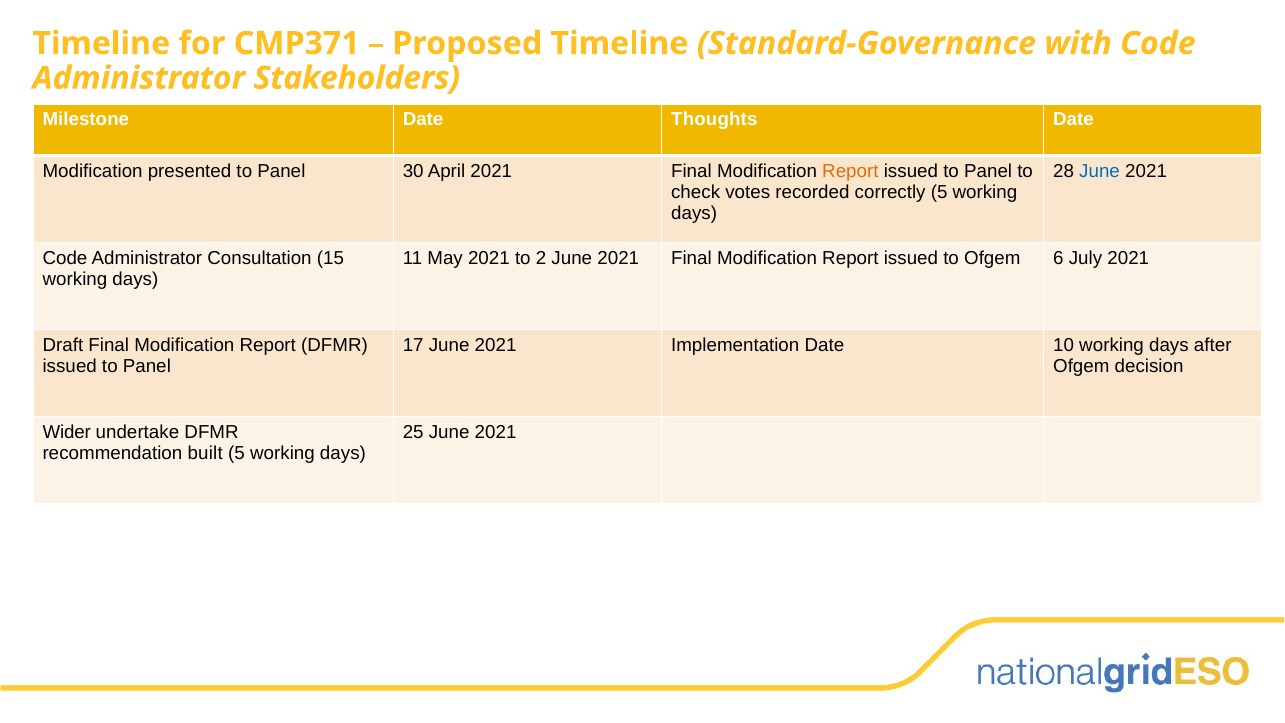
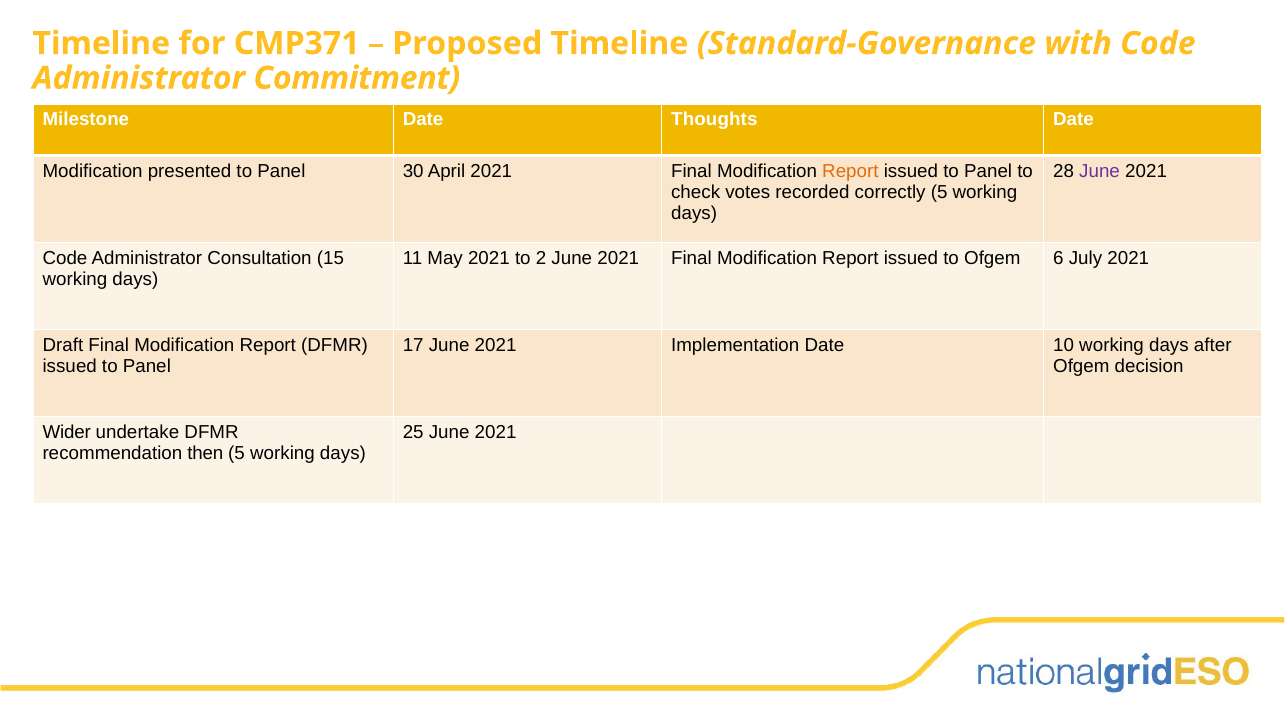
Stakeholders: Stakeholders -> Commitment (357, 78)
June colour: blue -> purple (1100, 171)
built: built -> then (205, 453)
